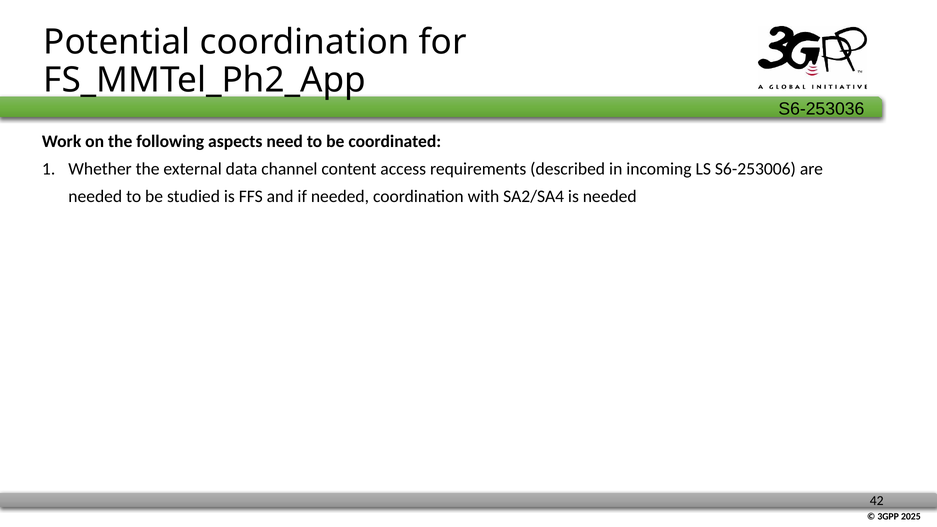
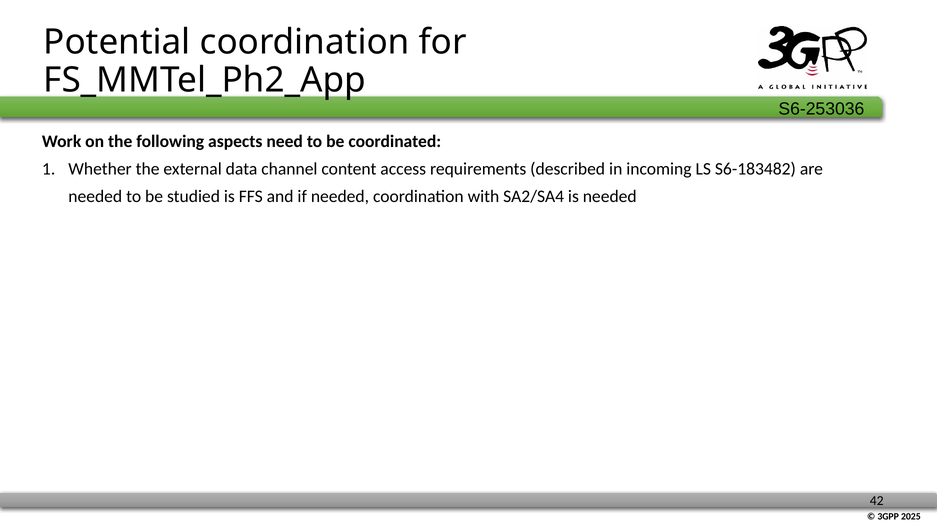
S6-253006: S6-253006 -> S6-183482 (755, 169)
